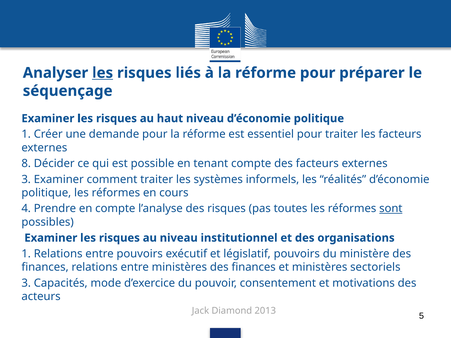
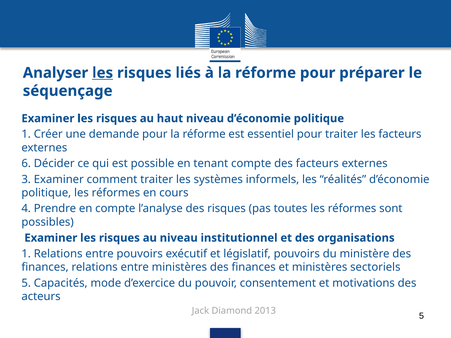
8: 8 -> 6 (26, 164)
sont underline: present -> none (391, 209)
3: 3 -> 5 (26, 283)
